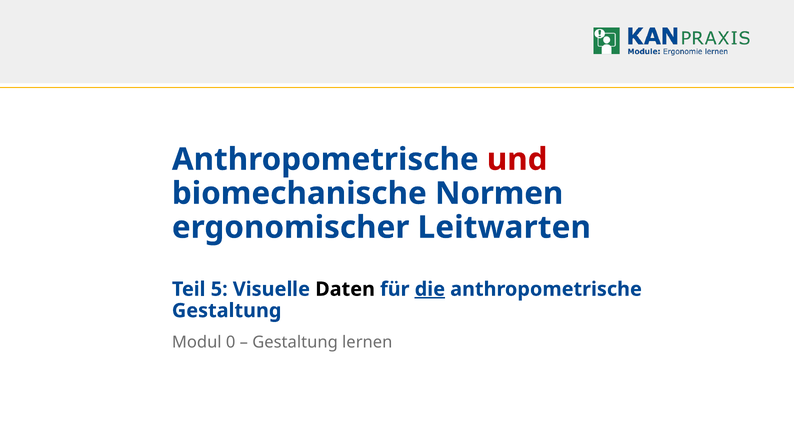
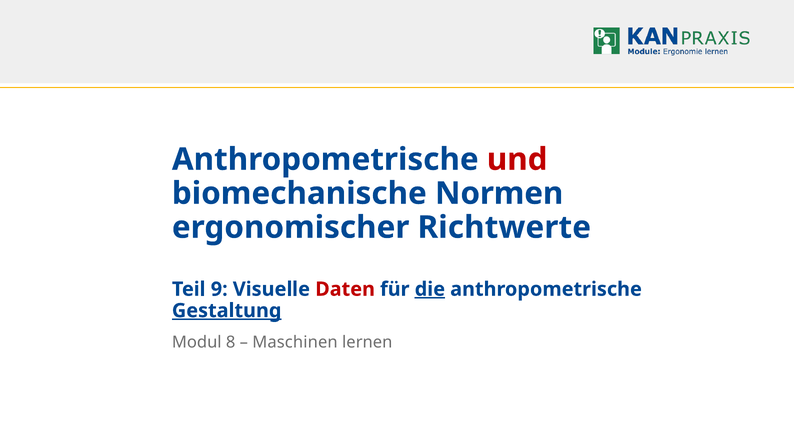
Leitwarten: Leitwarten -> Richtwerte (504, 227)
5: 5 -> 9 (219, 289)
Daten colour: black -> red (345, 289)
Gestaltung underline: none -> present (227, 310)
0: 0 -> 8 (231, 342)
Gestaltung: Gestaltung -> Maschinen (295, 342)
